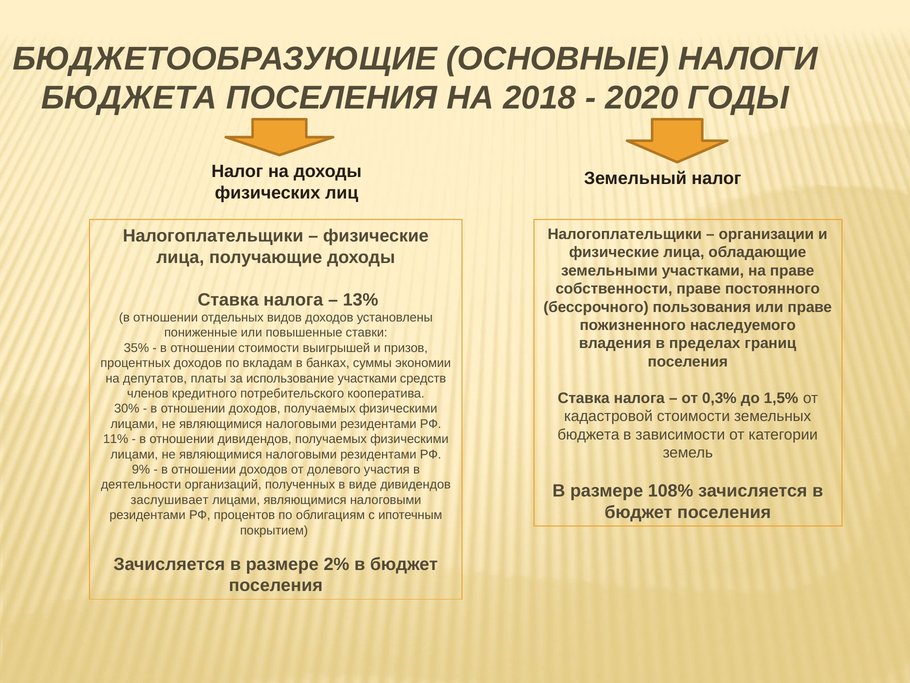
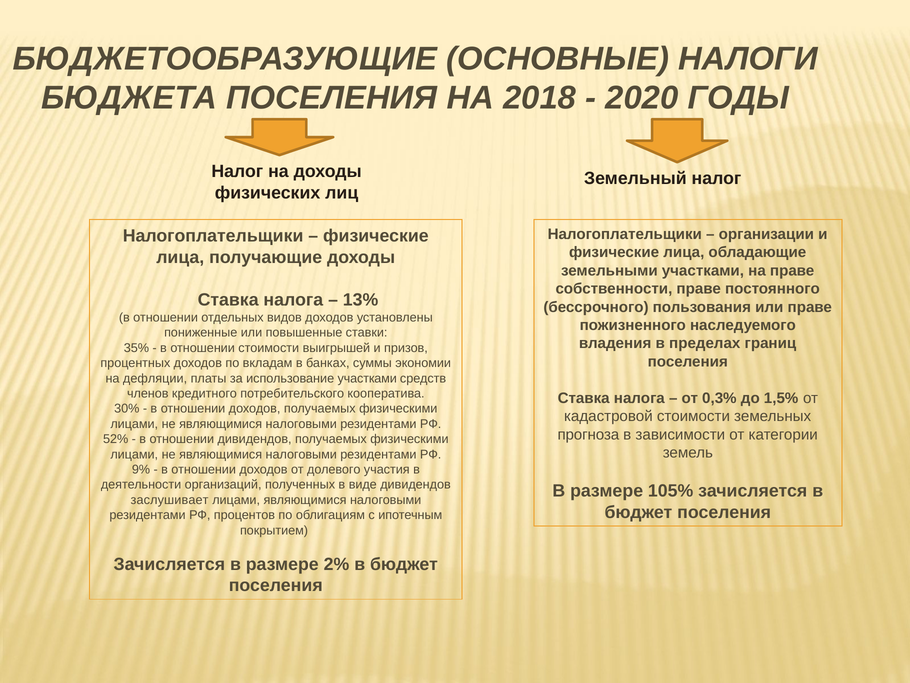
депутатов: депутатов -> дефляции (155, 378)
бюджета: бюджета -> прогноза (588, 434)
11%: 11% -> 52% (116, 439)
108%: 108% -> 105% (671, 491)
